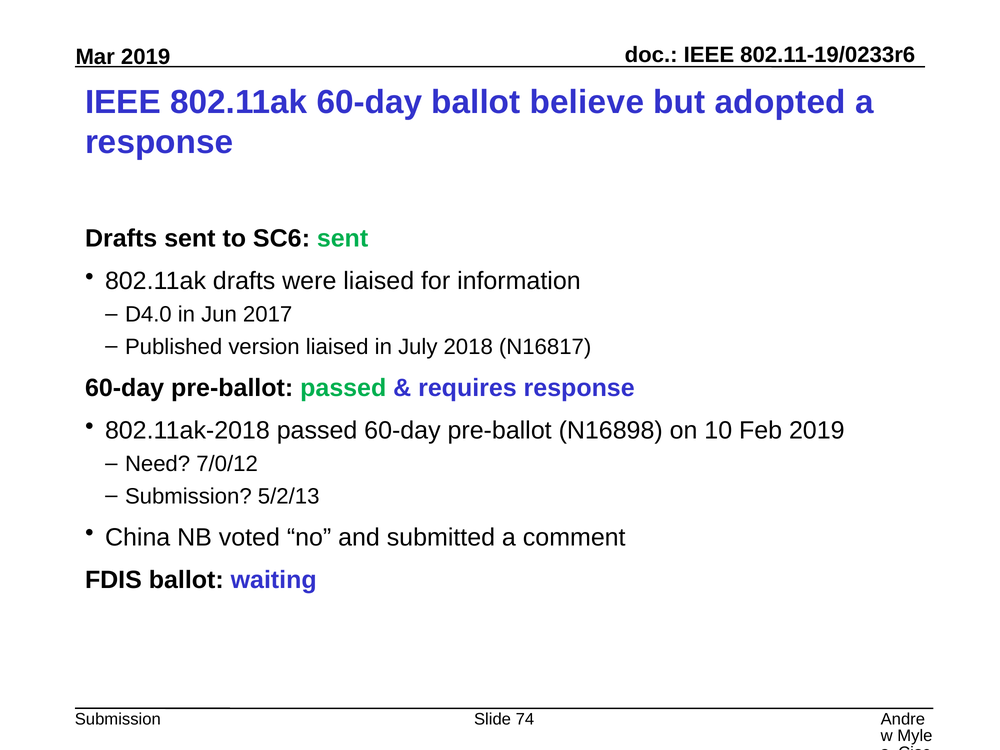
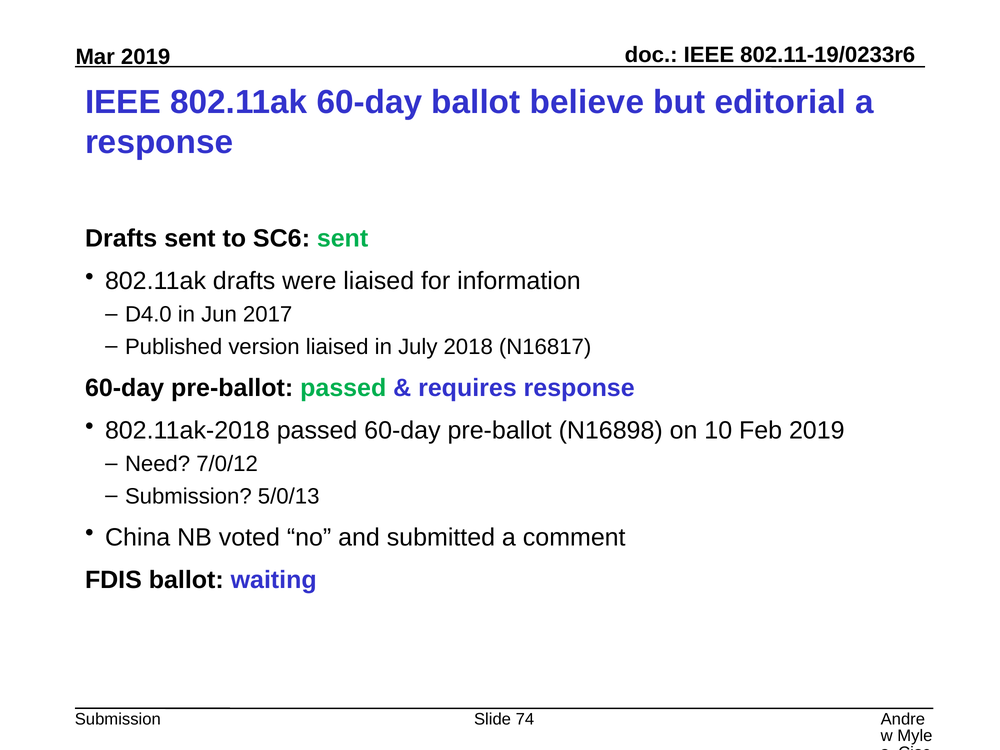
adopted: adopted -> editorial (780, 102)
5/2/13: 5/2/13 -> 5/0/13 (289, 496)
